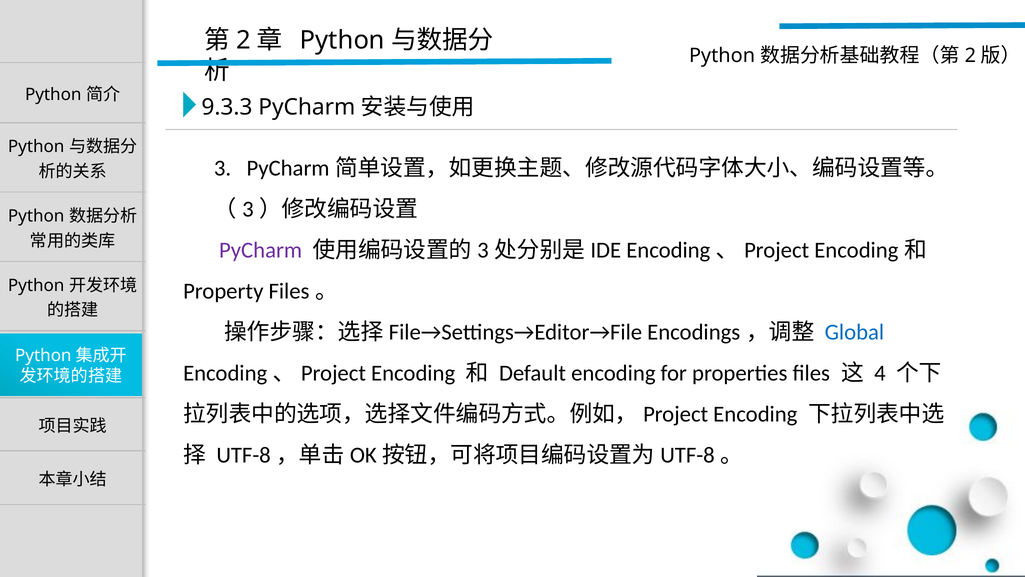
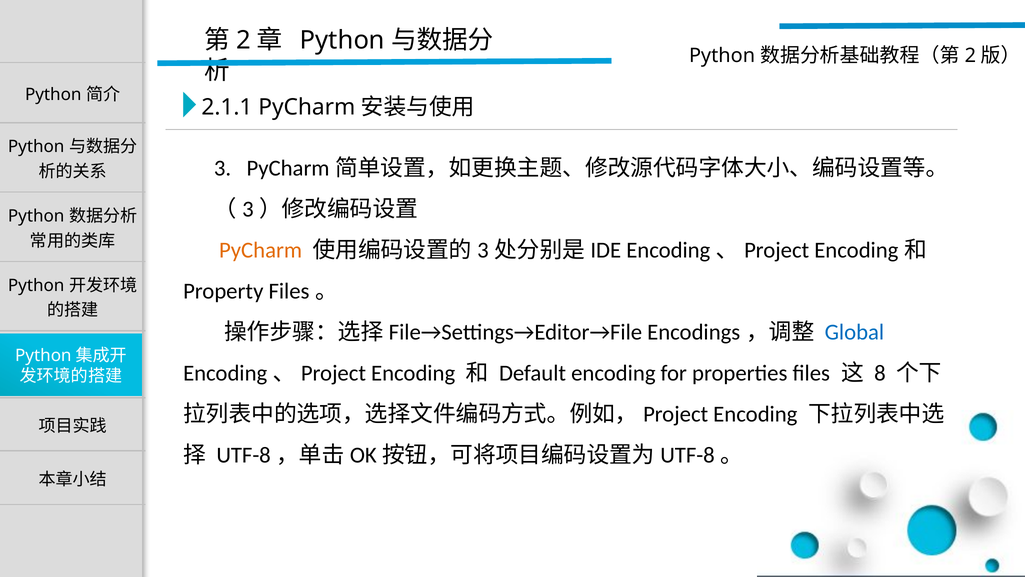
9.3.3: 9.3.3 -> 2.1.1 (227, 107)
PyCharm colour: purple -> orange (261, 250)
4: 4 -> 8 (880, 373)
